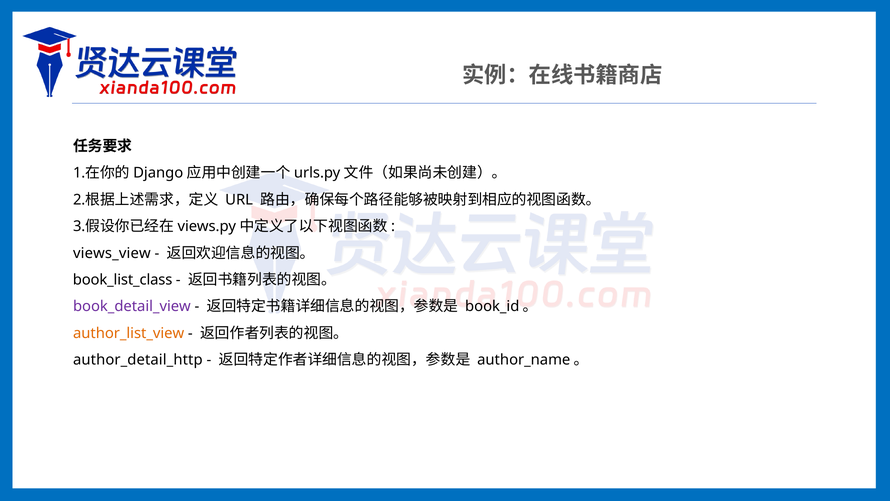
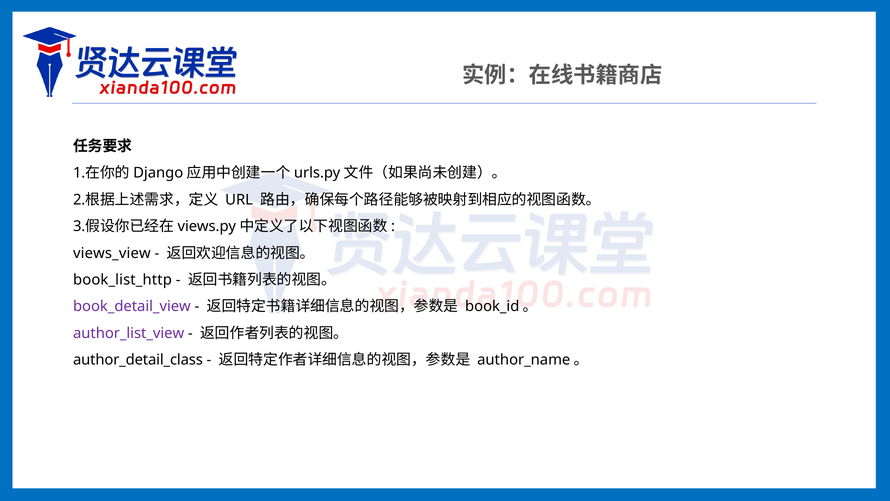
book_list_class: book_list_class -> book_list_http (122, 280)
author_list_view colour: orange -> purple (129, 333)
author_detail_http: author_detail_http -> author_detail_class (138, 360)
